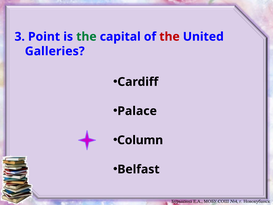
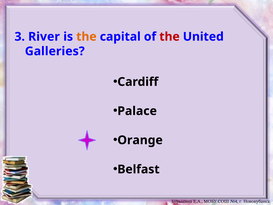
Point: Point -> River (44, 37)
the colour: green -> orange (86, 37)
Column: Column -> Orange (140, 140)
